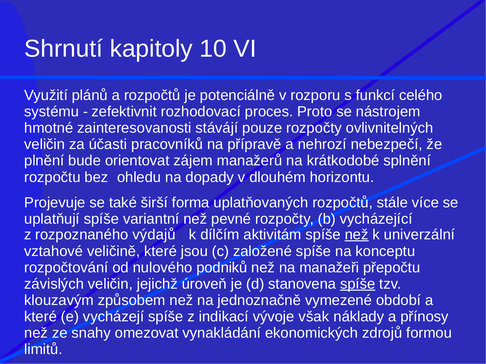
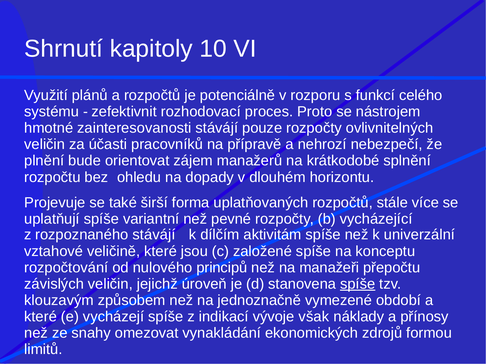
rozpoznaného výdajů: výdajů -> stávájí (154, 235)
než underline: present -> none (357, 235)
podniků: podniků -> principů (222, 268)
